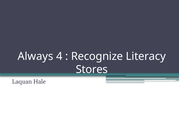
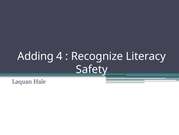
Always: Always -> Adding (36, 56)
Stores: Stores -> Safety (92, 69)
